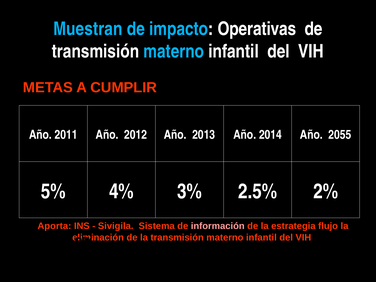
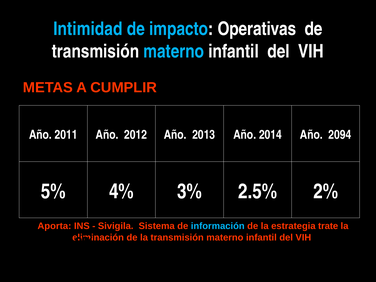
Muestran: Muestran -> Intimidad (88, 29)
2055: 2055 -> 2094 (340, 135)
información colour: pink -> light blue (218, 226)
flujo: flujo -> trate (328, 226)
